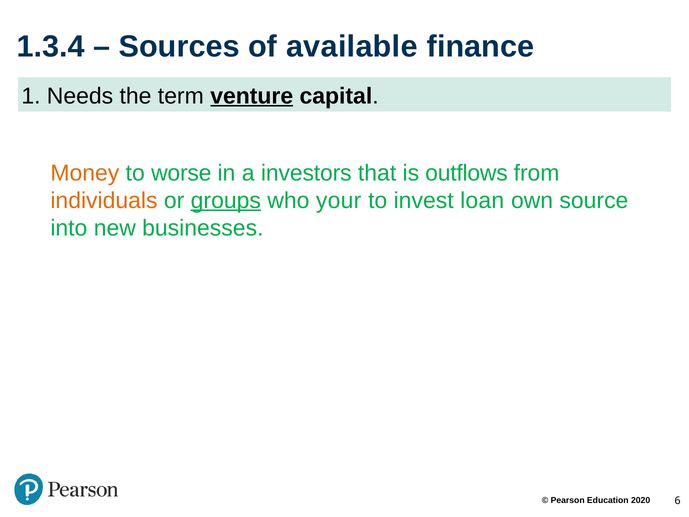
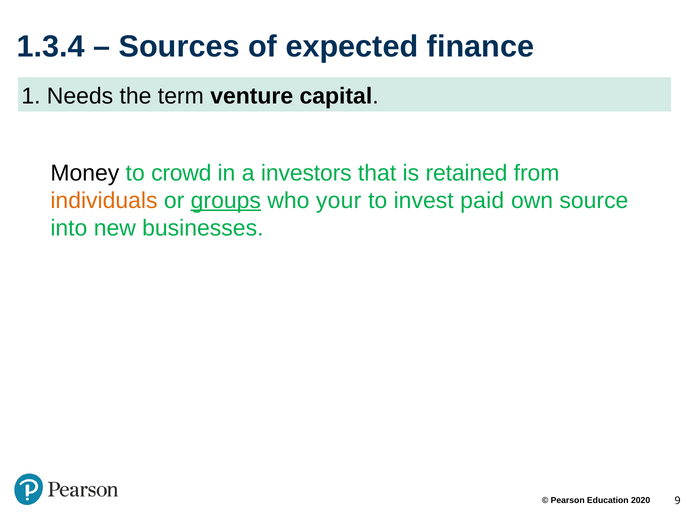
available: available -> expected (352, 47)
venture underline: present -> none (252, 96)
Money colour: orange -> black (85, 173)
worse: worse -> crowd (181, 173)
outflows: outflows -> retained (466, 173)
loan: loan -> paid (482, 200)
6: 6 -> 9 (678, 501)
